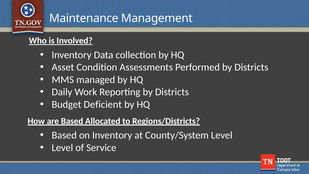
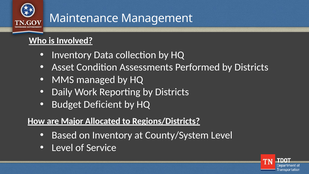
are Based: Based -> Major (72, 121)
